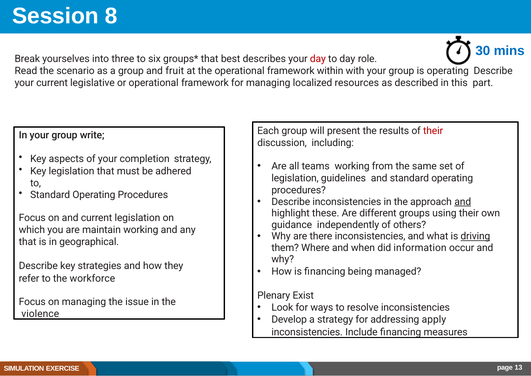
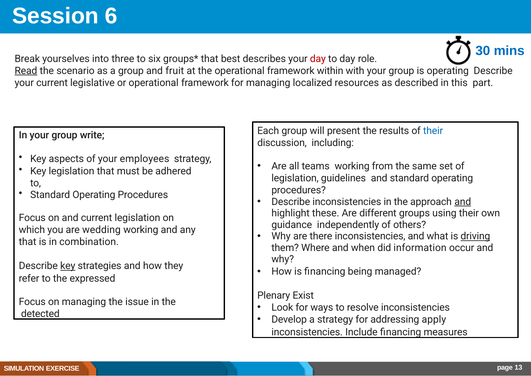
8: 8 -> 6 (111, 16)
Read underline: none -> present (26, 71)
their colour: red -> blue (433, 131)
completion: completion -> employees (145, 159)
maintain: maintain -> wedding (101, 230)
geographical: geographical -> combination (89, 242)
key underline: none -> present (68, 266)
workforce: workforce -> expressed (92, 278)
violence: violence -> detected (40, 314)
